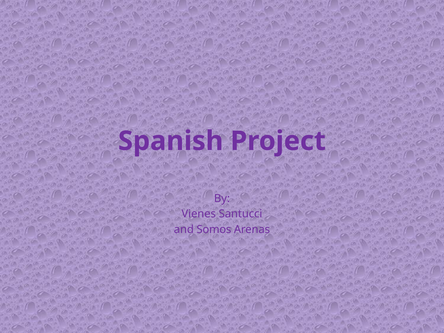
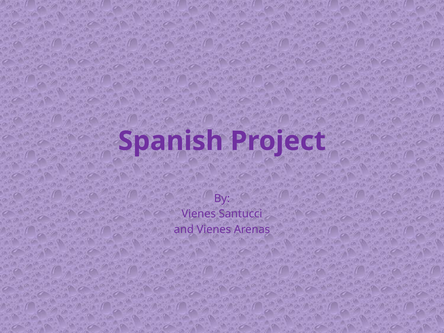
and Somos: Somos -> Vienes (214, 229)
